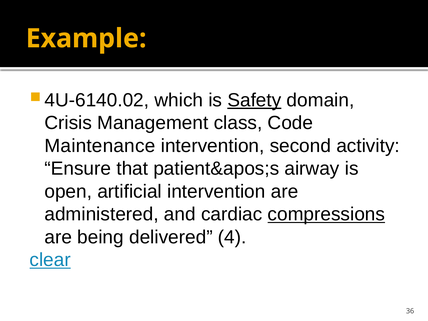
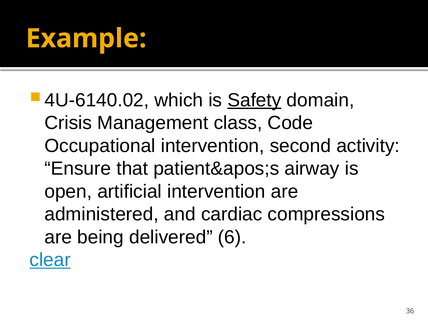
Maintenance: Maintenance -> Occupational (100, 146)
compressions underline: present -> none (326, 214)
4: 4 -> 6 (232, 237)
